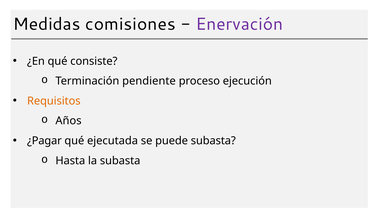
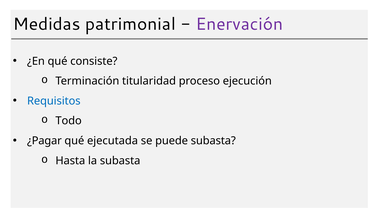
comisiones: comisiones -> patrimonial (130, 24)
pendiente: pendiente -> titularidad (149, 81)
Requisitos colour: orange -> blue (54, 101)
Años: Años -> Todo (69, 121)
